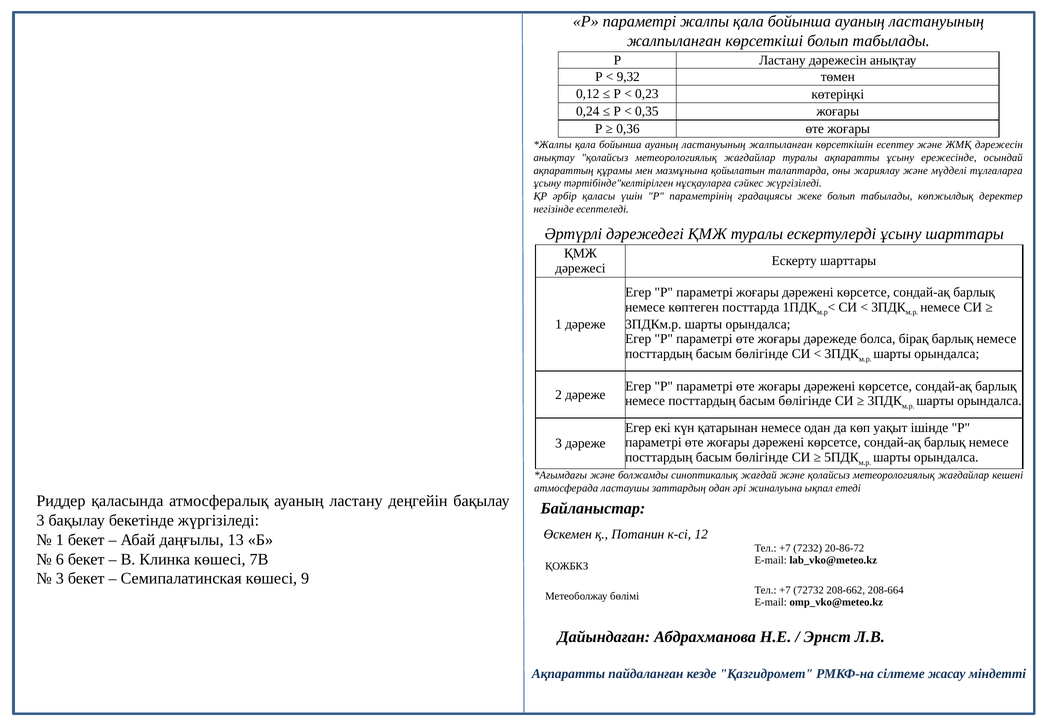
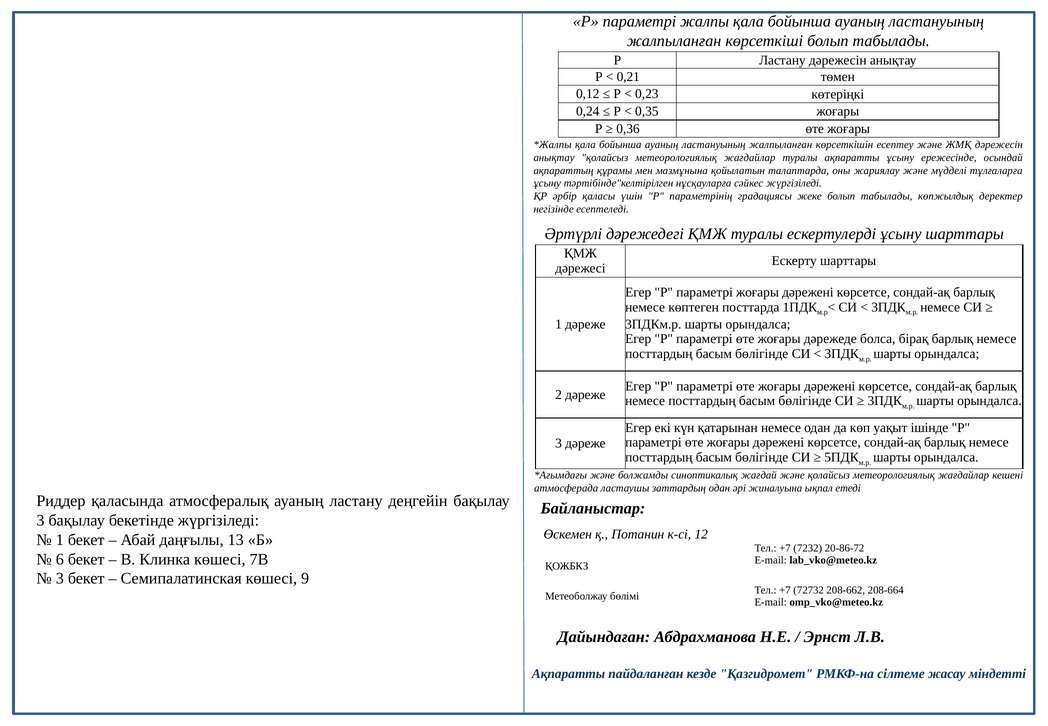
9,32: 9,32 -> 0,21 (628, 77)
